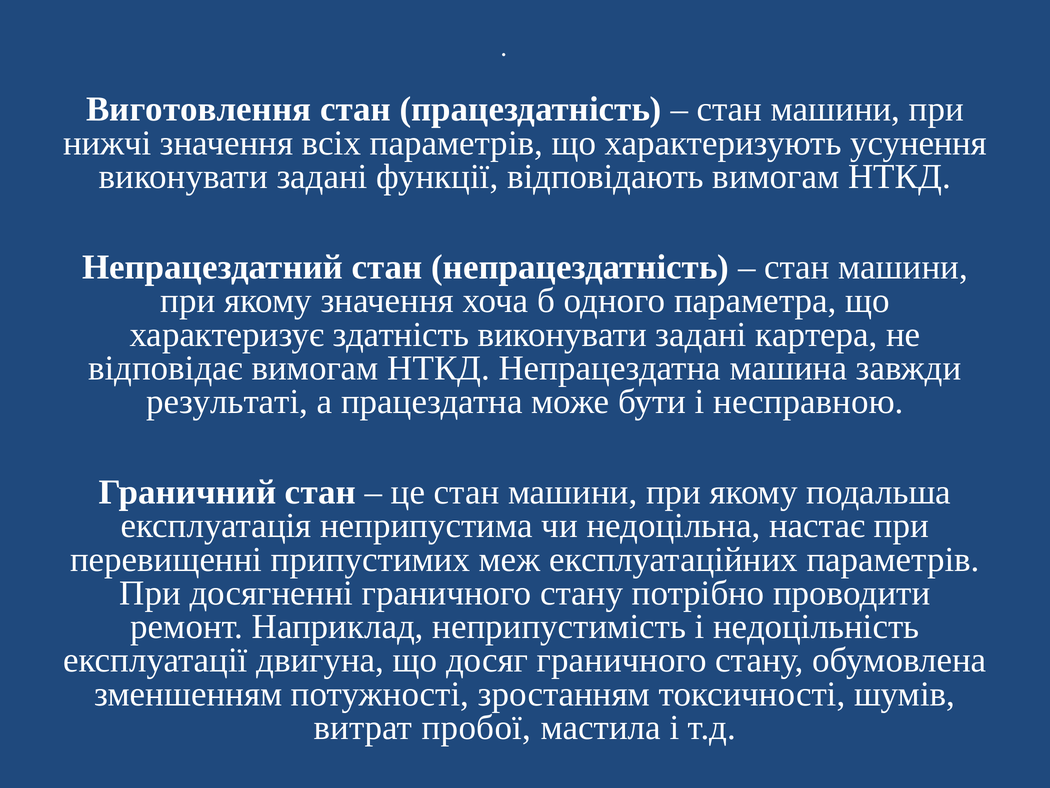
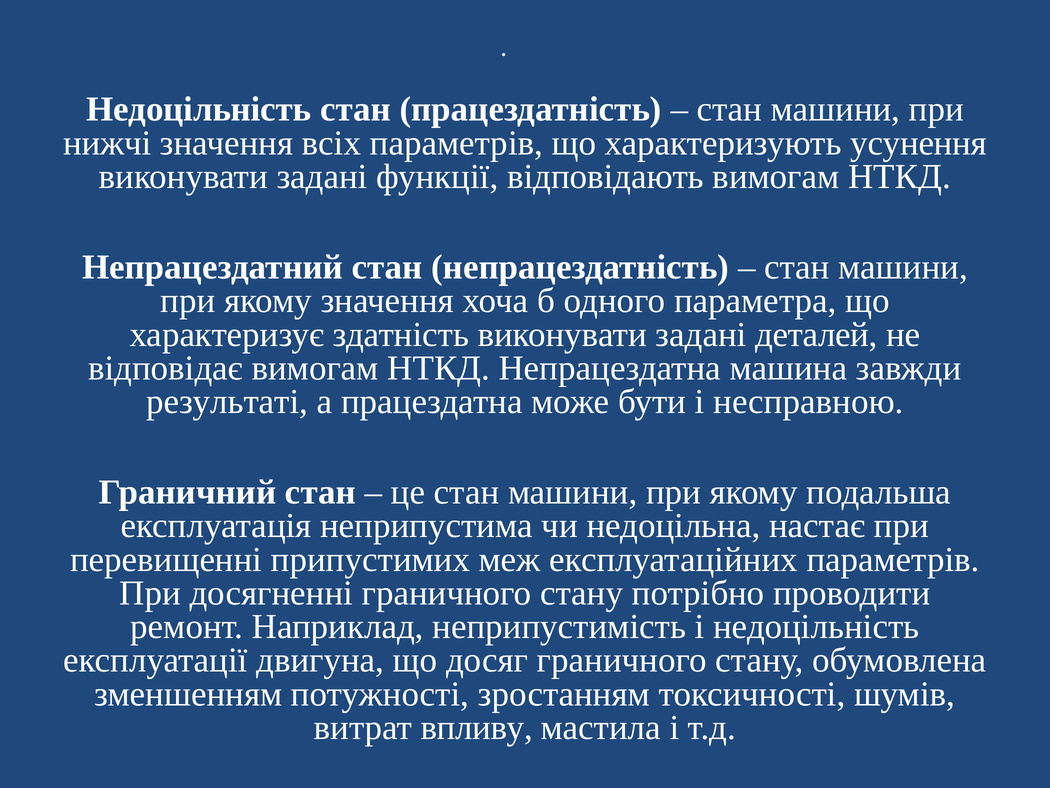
Виготовлення: Виготовлення -> Недоцільність (199, 109)
картера: картера -> деталей (816, 334)
пробої: пробої -> впливу (477, 727)
